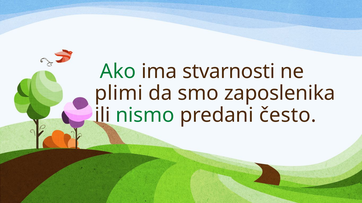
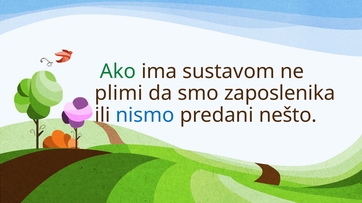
stvarnosti: stvarnosti -> sustavom (229, 72)
nismo colour: green -> blue (145, 116)
često: često -> nešto (288, 116)
